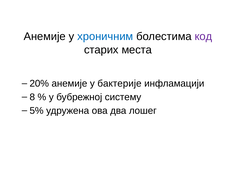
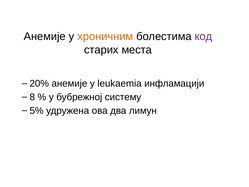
хроничним colour: blue -> orange (105, 36)
бактерије: бактерије -> leukaemia (120, 83)
лошег: лошег -> лимун (143, 111)
